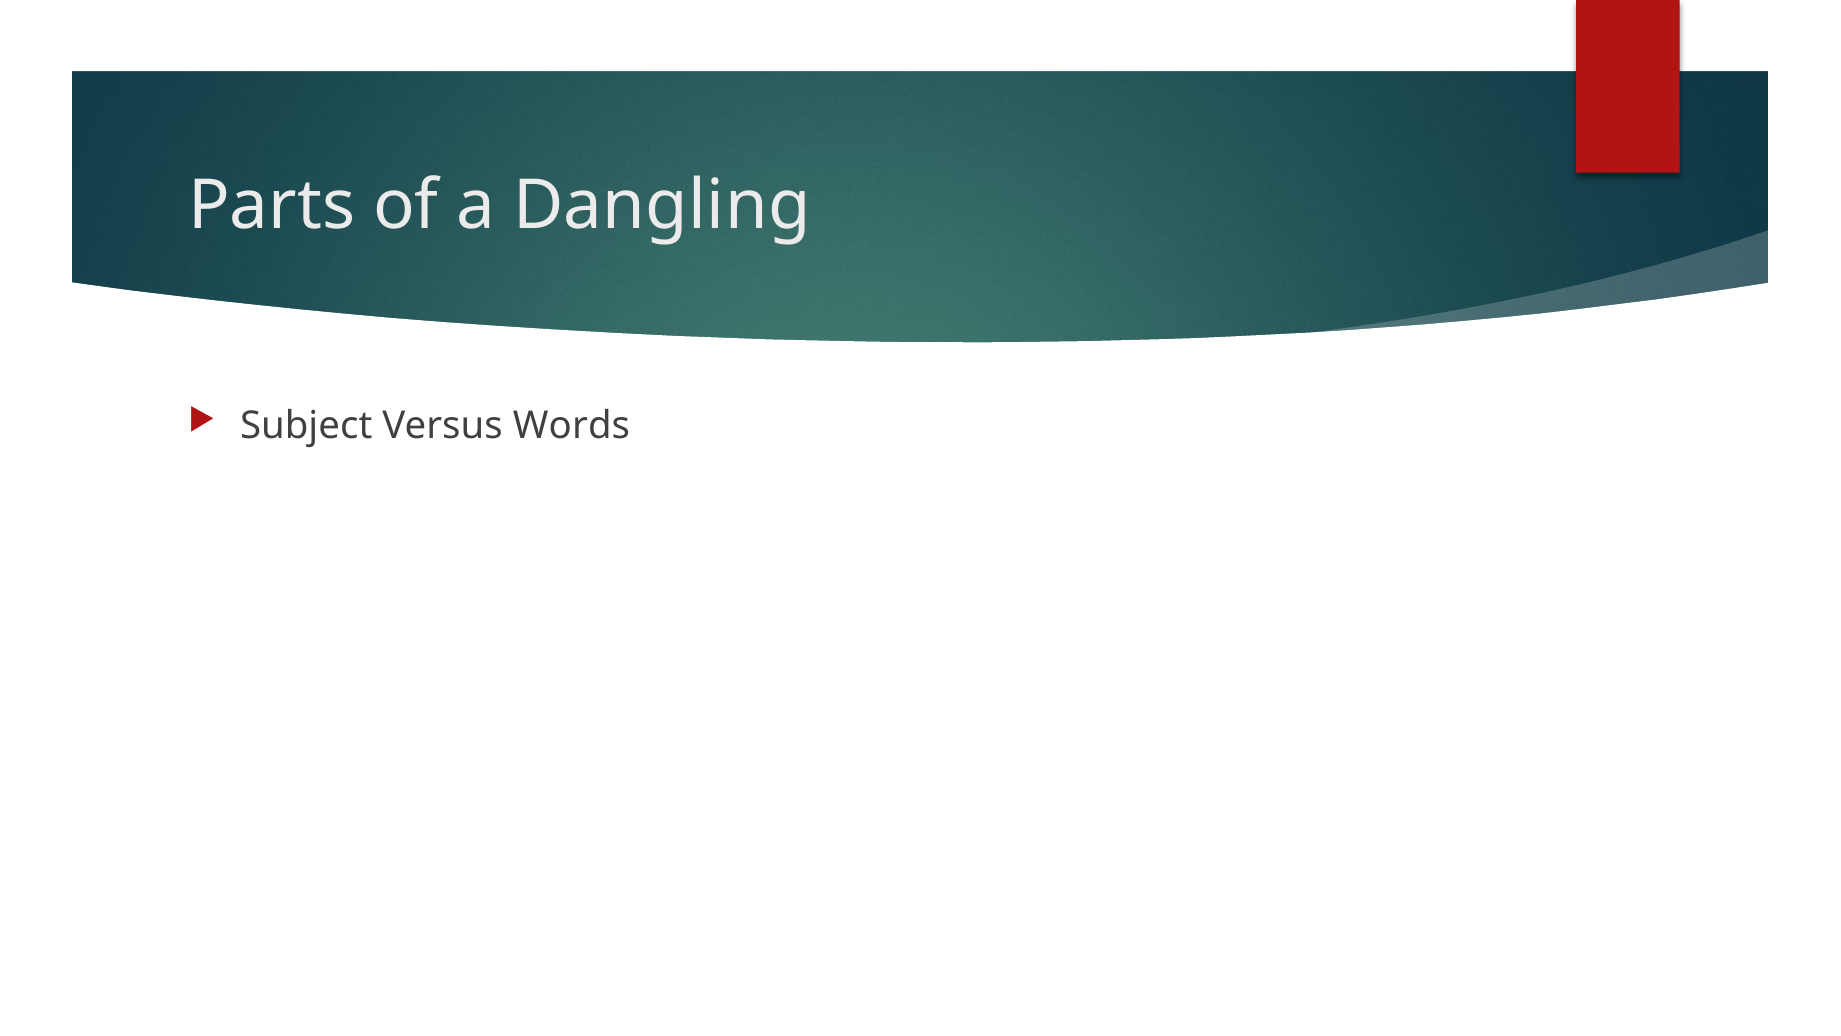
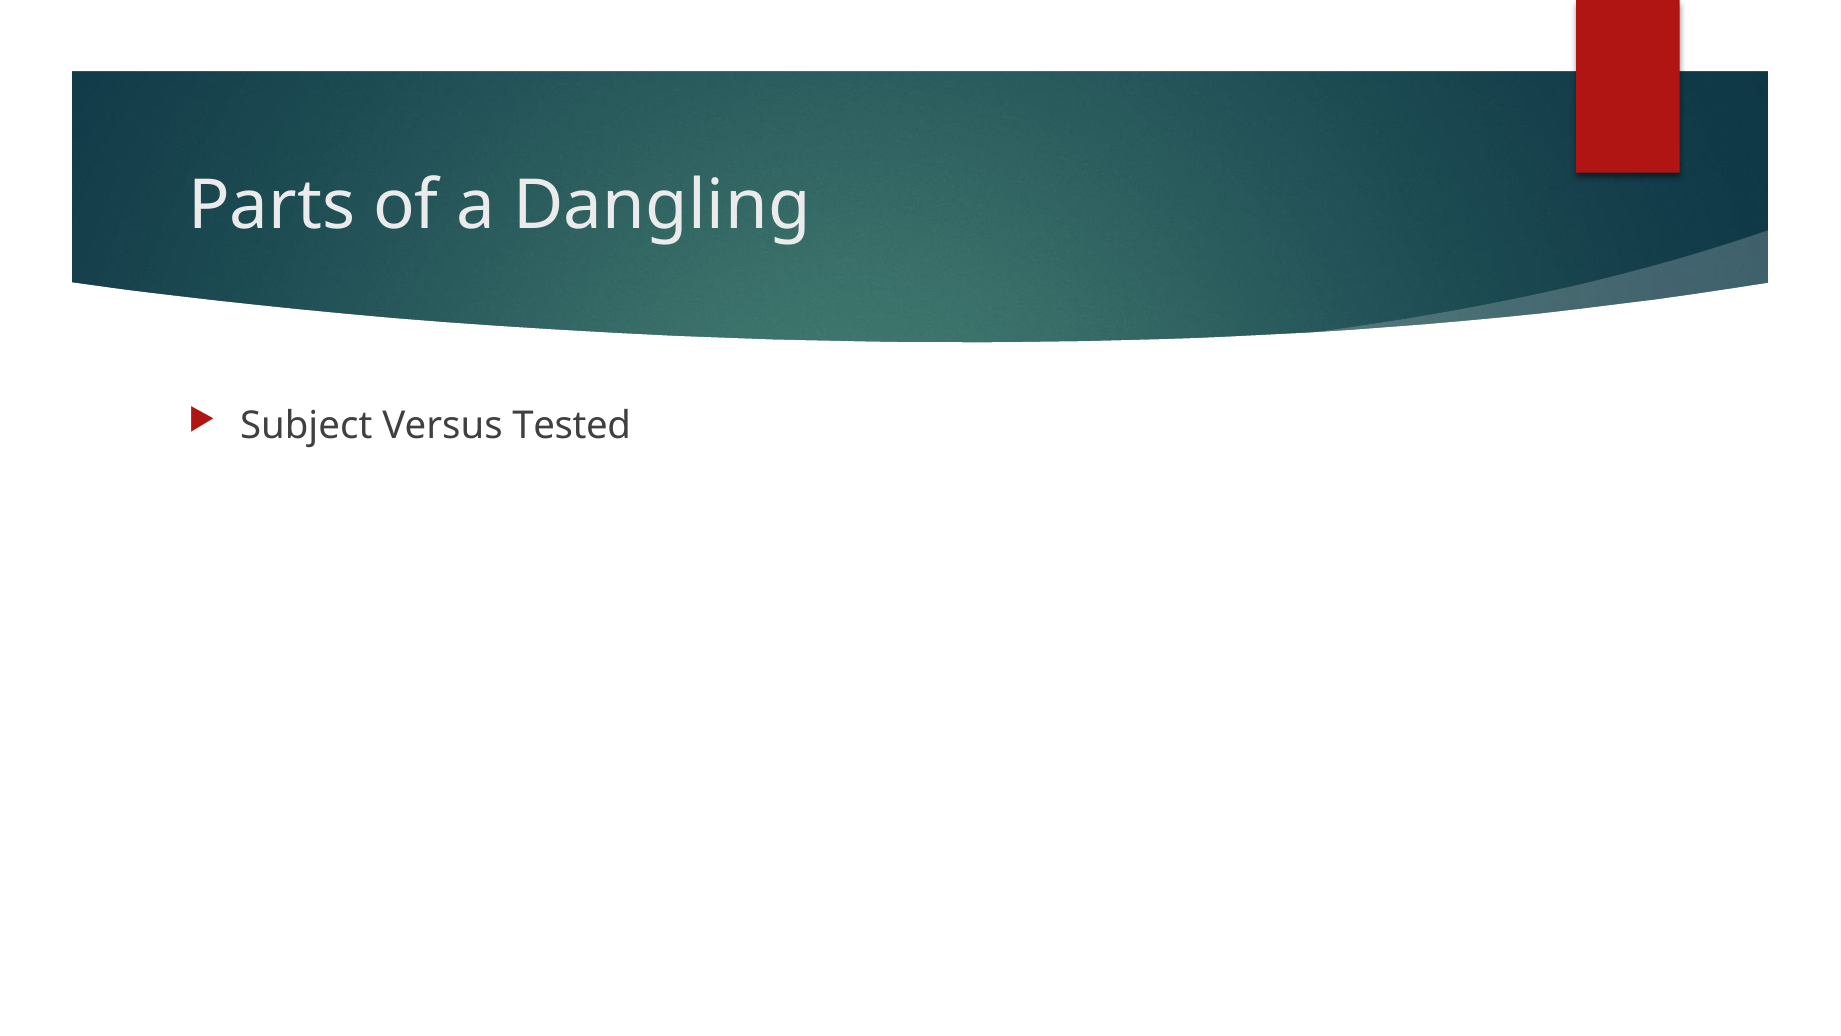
Words: Words -> Tested (572, 426)
